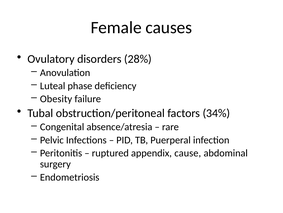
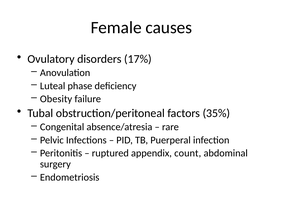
28%: 28% -> 17% (138, 59)
34%: 34% -> 35% (216, 113)
cause: cause -> count (188, 153)
